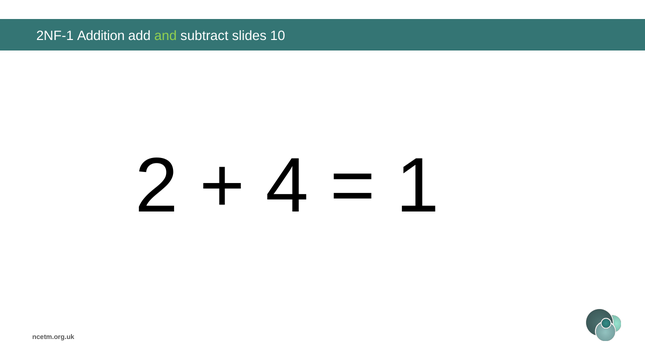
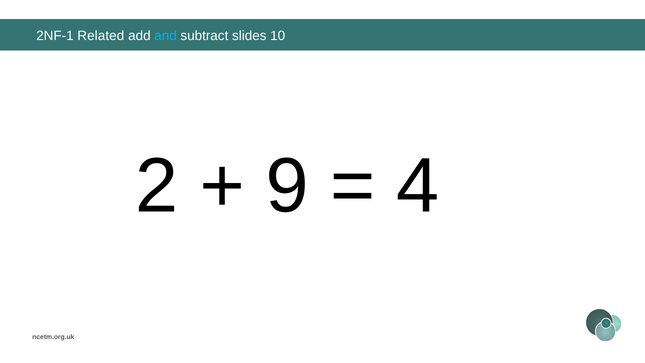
Addition: Addition -> Related (101, 36)
and colour: light green -> light blue (166, 36)
4: 4 -> 9 (287, 186)
1: 1 -> 4 (418, 186)
